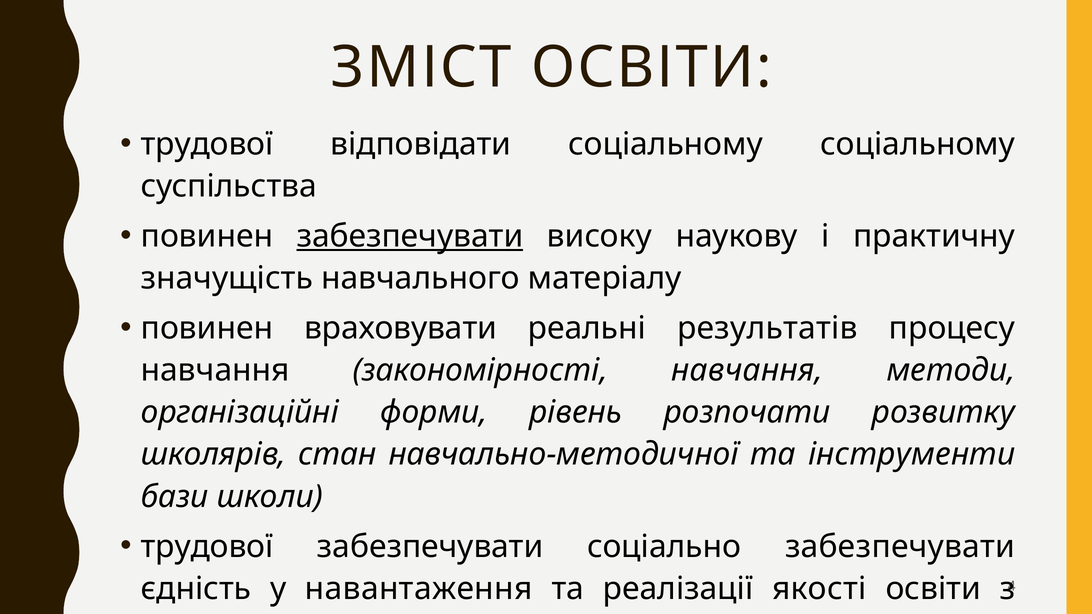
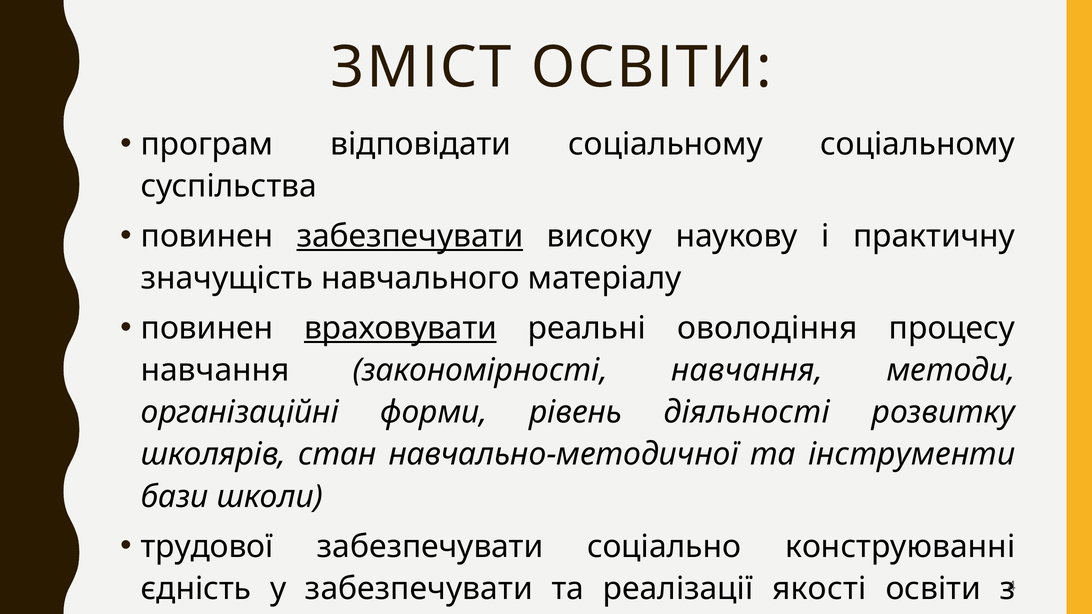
трудової: трудової -> програм (207, 144)
враховувати underline: none -> present (401, 329)
результатів: результатів -> оволодіння (767, 329)
розпочати: розпочати -> діяльності (747, 413)
соціально забезпечувати: забезпечувати -> конструюванні (900, 547)
у навантаження: навантаження -> забезпечувати (419, 589)
